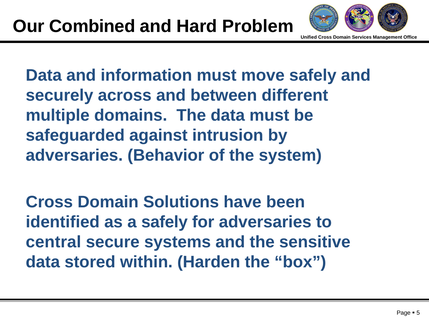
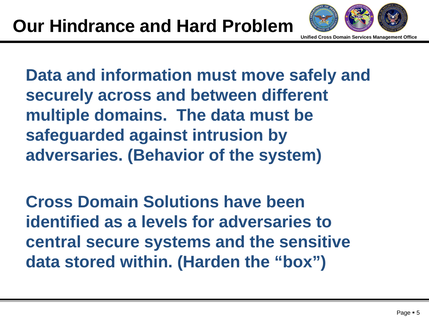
Combined: Combined -> Hindrance (92, 26)
a safely: safely -> levels (164, 222)
